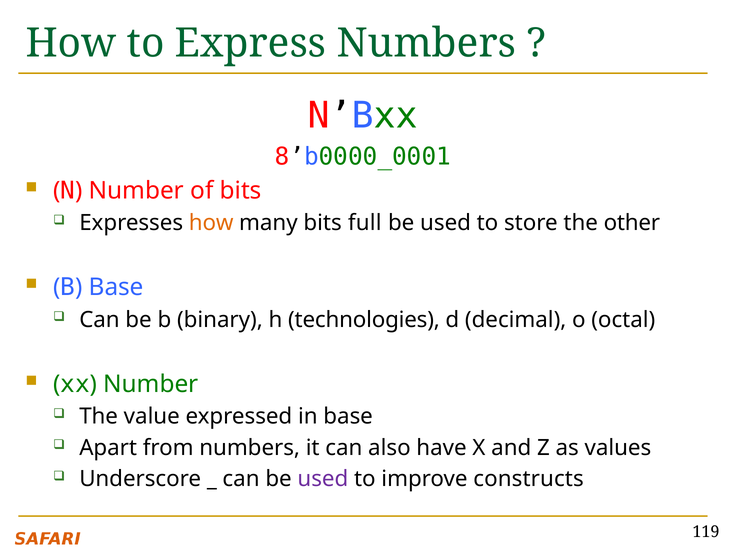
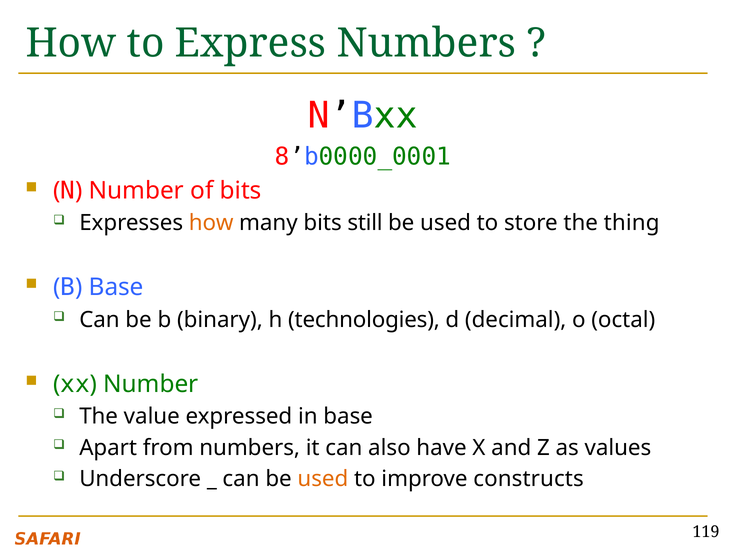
full: full -> still (365, 223)
other: other -> thing (632, 223)
used colour: purple -> orange (323, 479)
